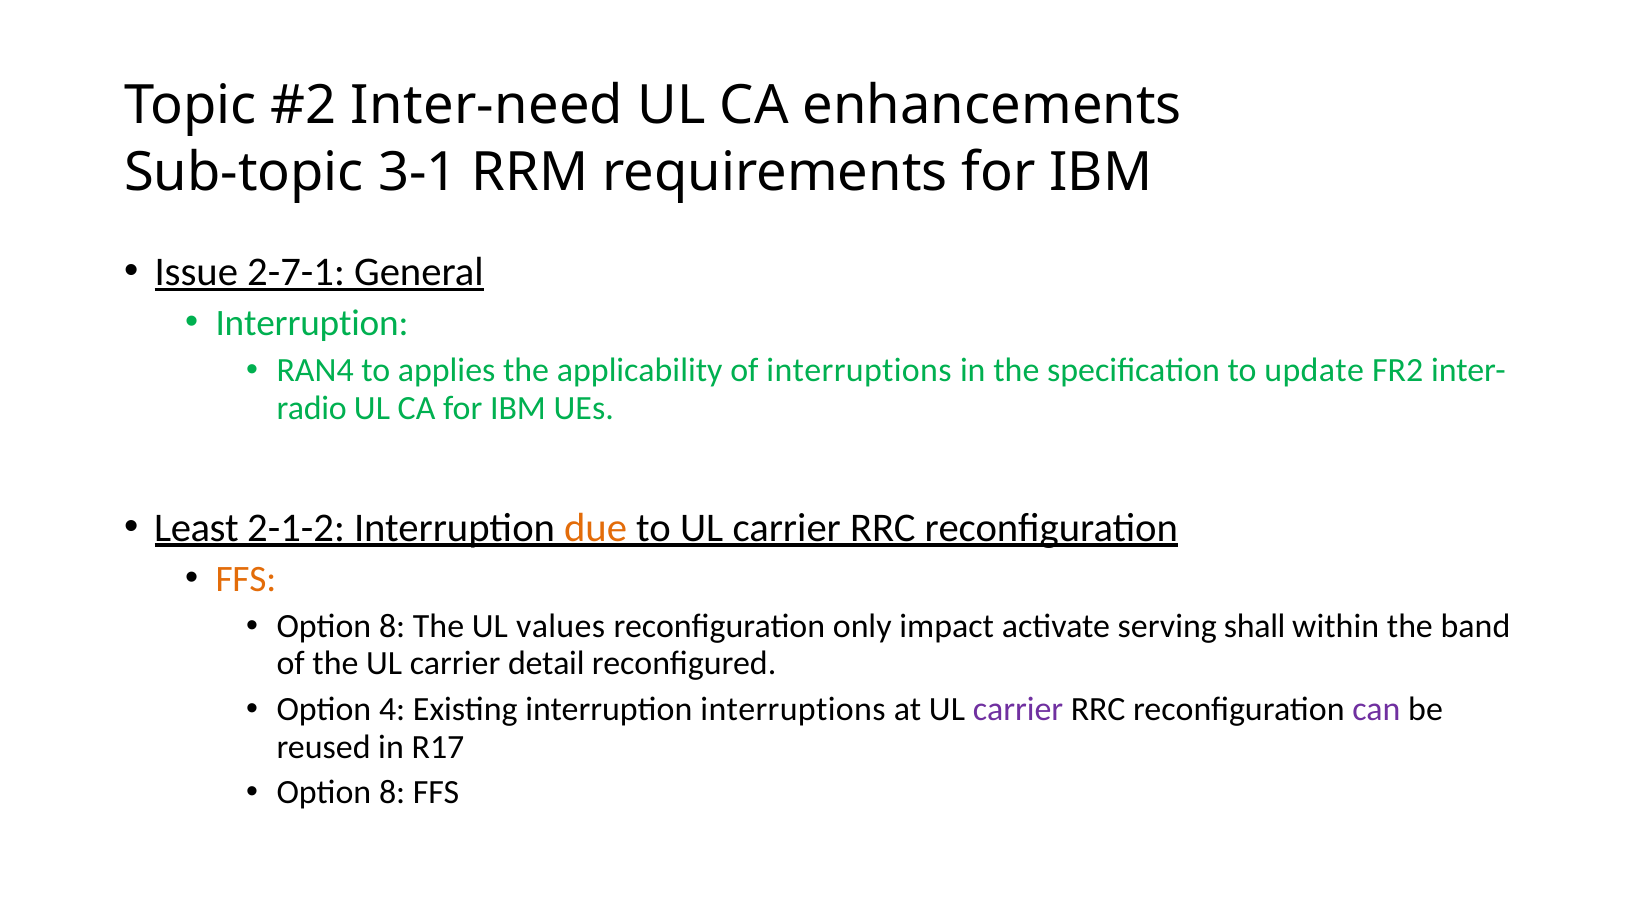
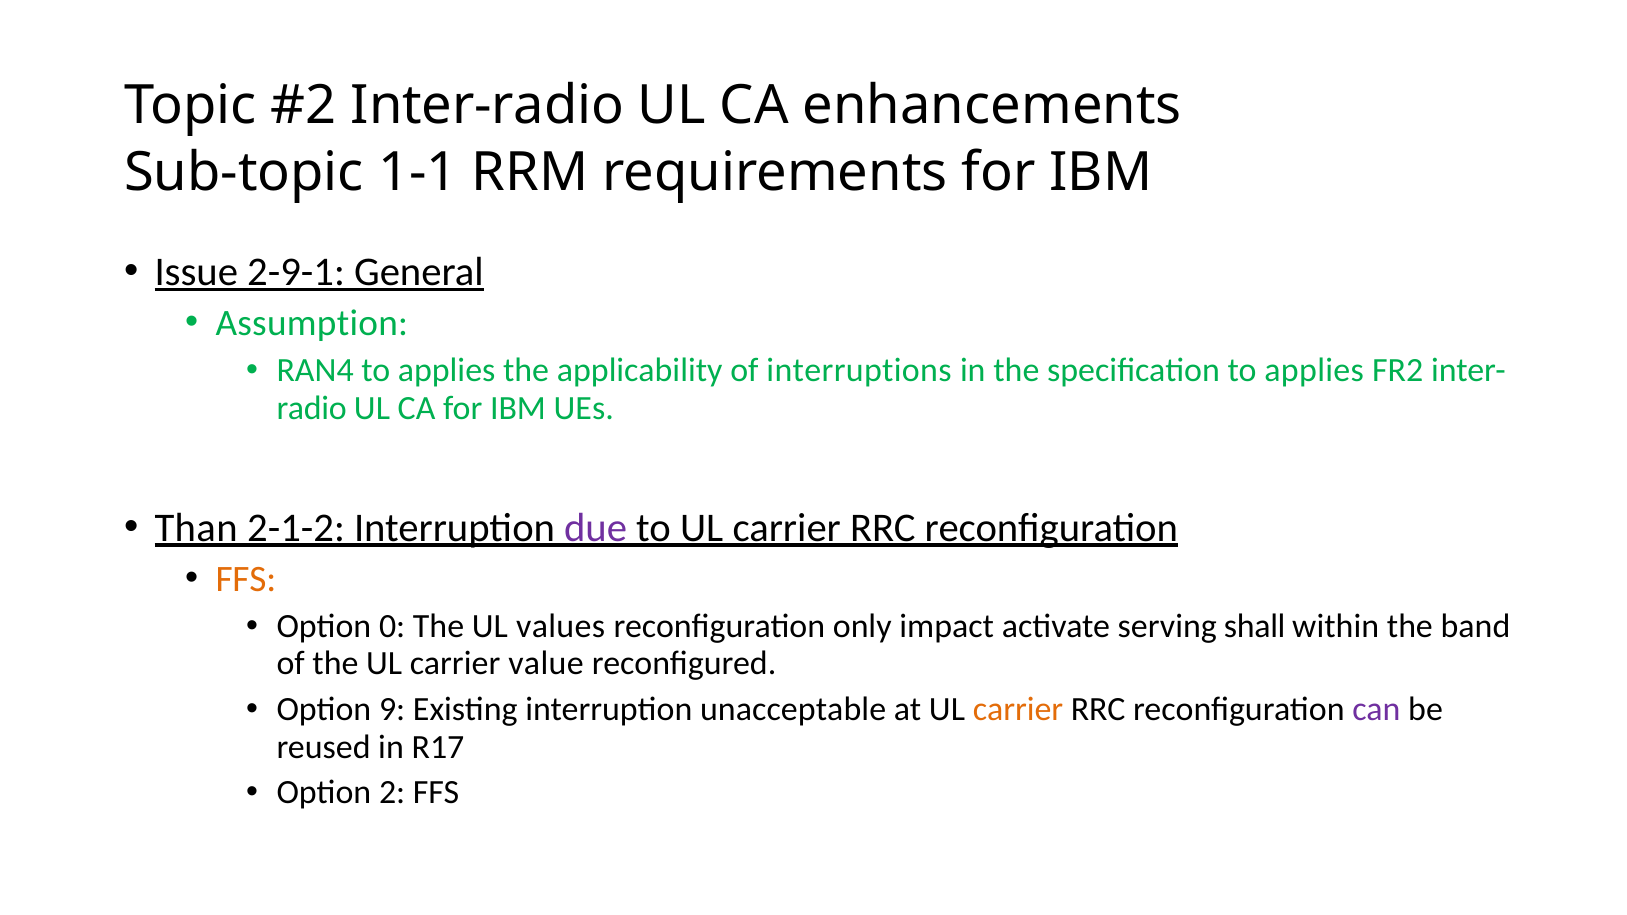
Inter-need: Inter-need -> Inter-radio (487, 106)
3-1: 3-1 -> 1-1 (418, 172)
2-7-1: 2-7-1 -> 2-9-1 (296, 272)
Interruption: Interruption -> Assumption (312, 323)
specification to update: update -> applies (1314, 371)
Least: Least -> Than (196, 528)
due colour: orange -> purple (596, 528)
8: 8 -> 0 (392, 627)
detail: detail -> value (546, 664)
4: 4 -> 9 (392, 710)
interruption interruptions: interruptions -> unacceptable (793, 710)
carrier colour: purple -> orange (1018, 710)
8: 8 -> 2 (392, 793)
